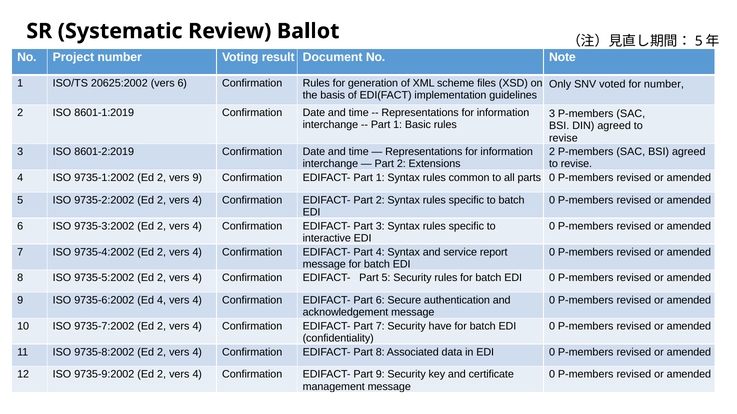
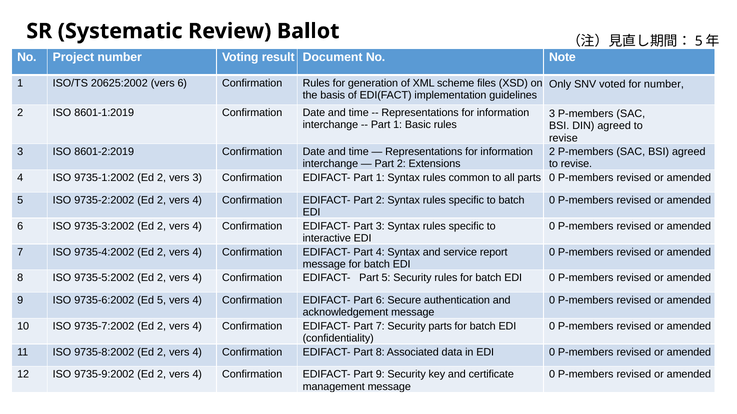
vers 9: 9 -> 3 (197, 178)
Ed 4: 4 -> 5 (162, 301)
Security have: have -> parts (440, 327)
